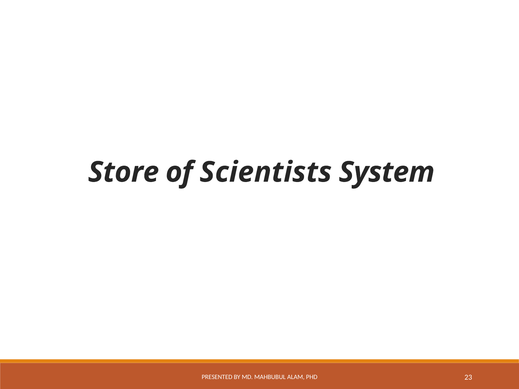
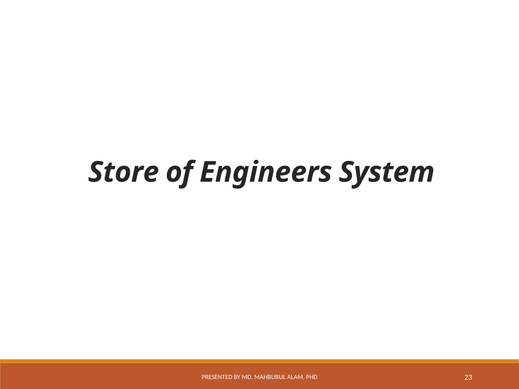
Scientists: Scientists -> Engineers (266, 172)
